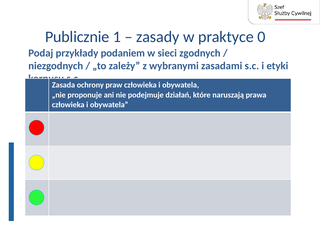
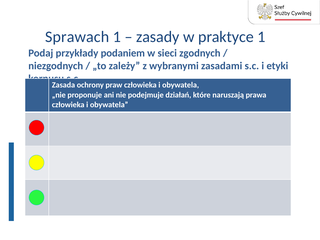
Publicznie: Publicznie -> Sprawach (77, 37)
praktyce 0: 0 -> 1 (261, 37)
